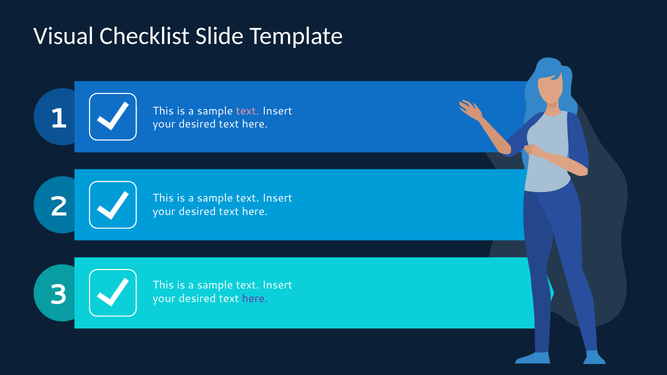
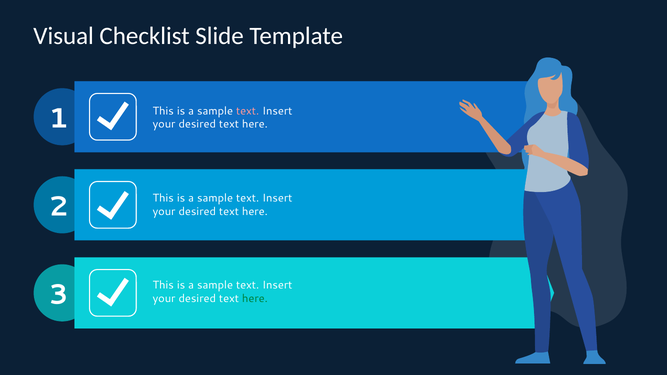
here colour: purple -> green (255, 299)
